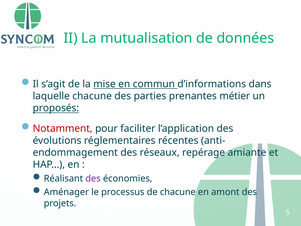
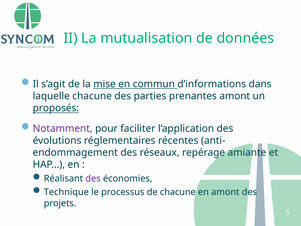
prenantes métier: métier -> amont (235, 96)
Notamment colour: red -> purple (63, 128)
Aménager: Aménager -> Technique (66, 192)
